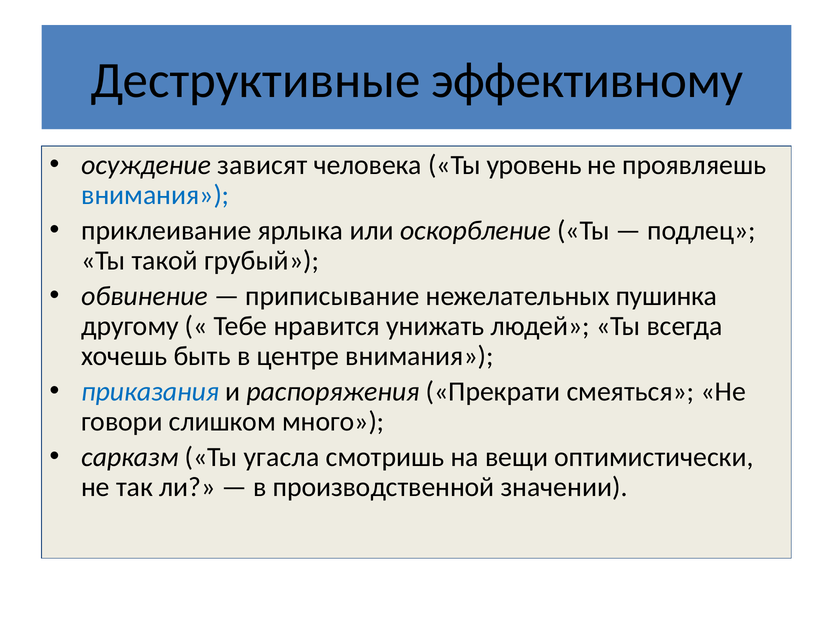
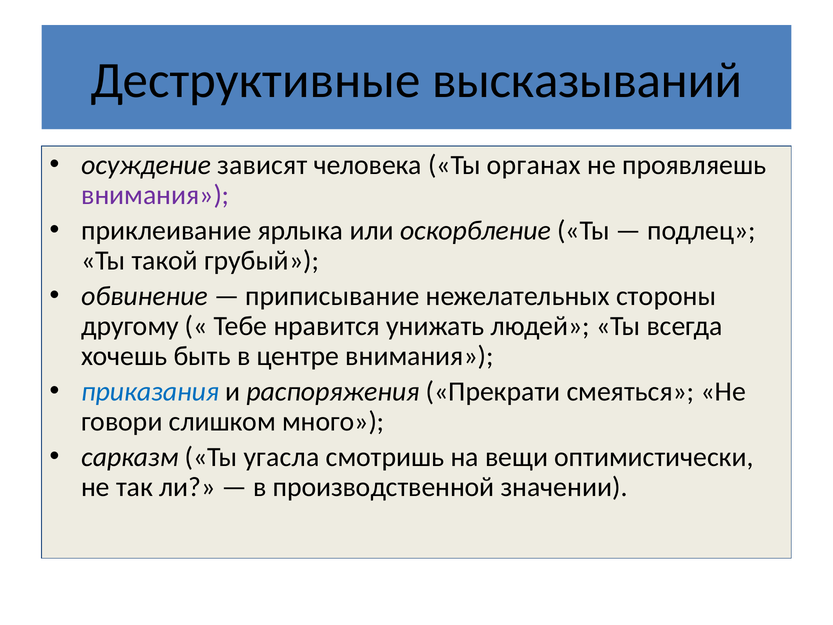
эффективному: эффективному -> высказываний (587, 81)
уровень: уровень -> органах (534, 165)
внимания colour: blue -> purple (155, 195)
пушинка: пушинка -> стороны (666, 296)
